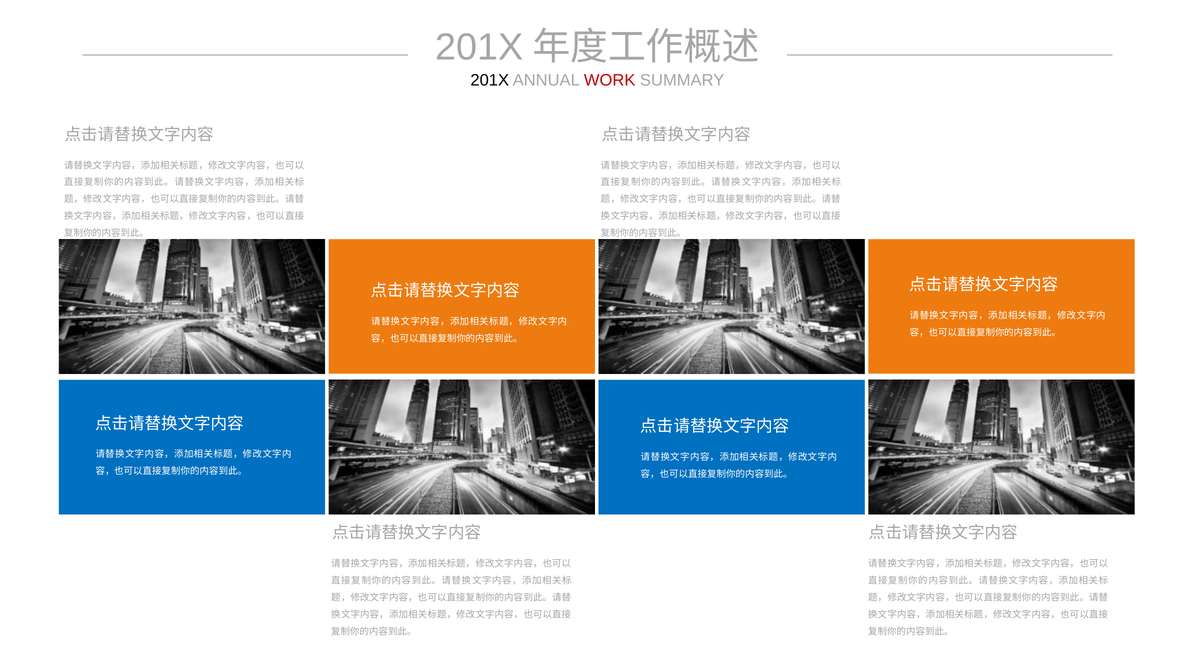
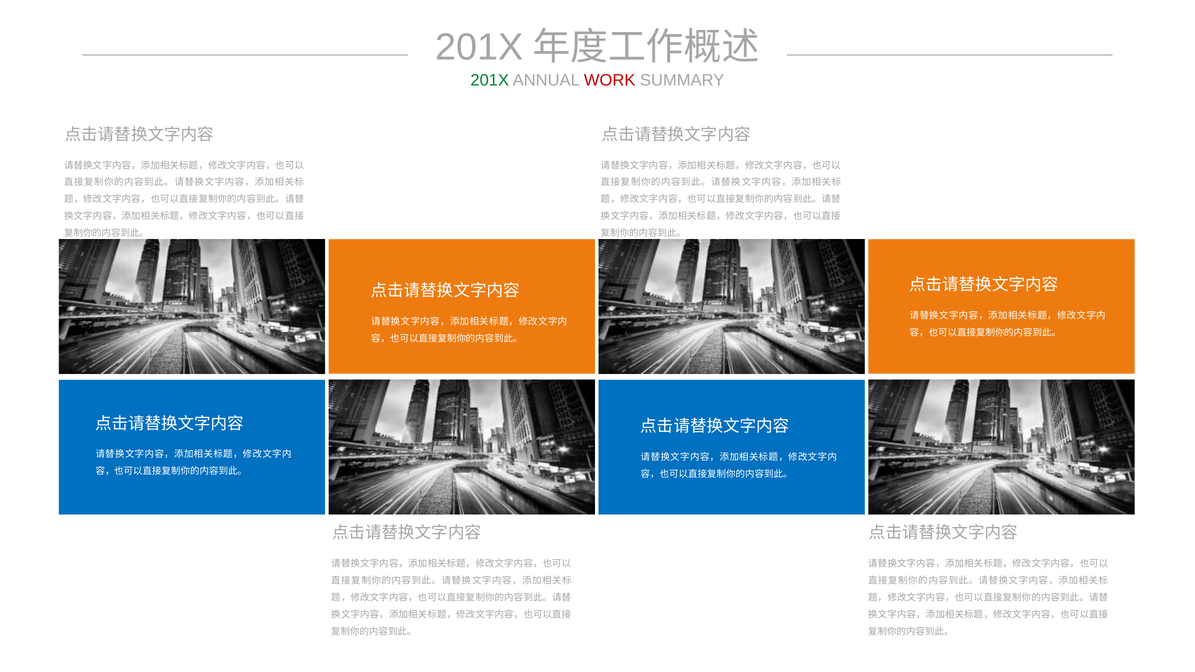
201X colour: black -> green (490, 80)
